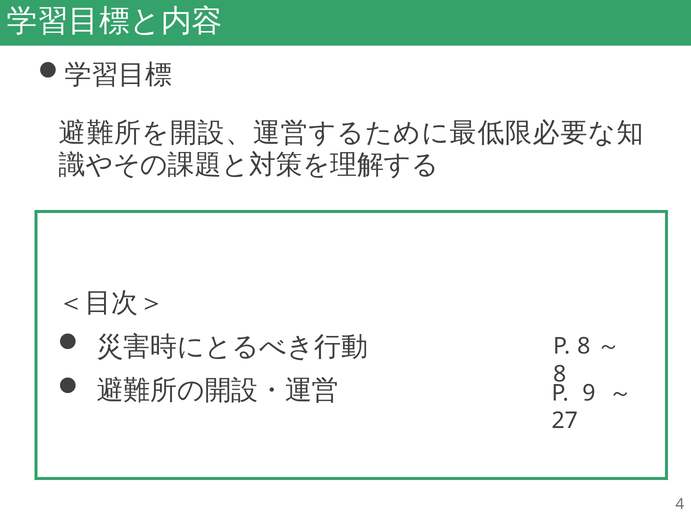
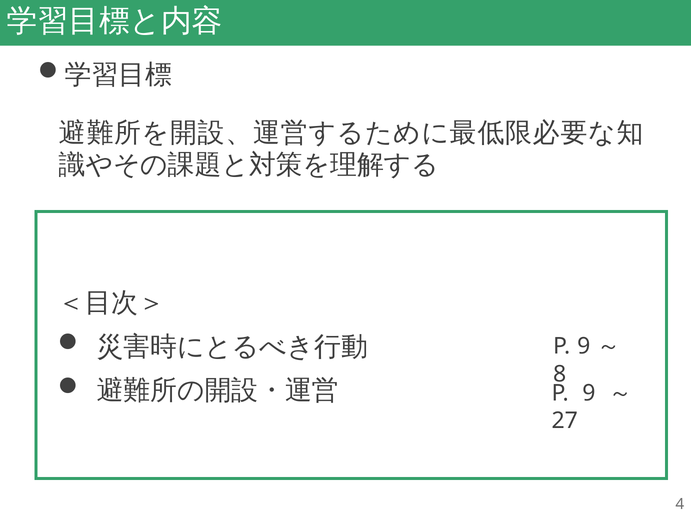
8: 8 -> 9 (584, 346)
